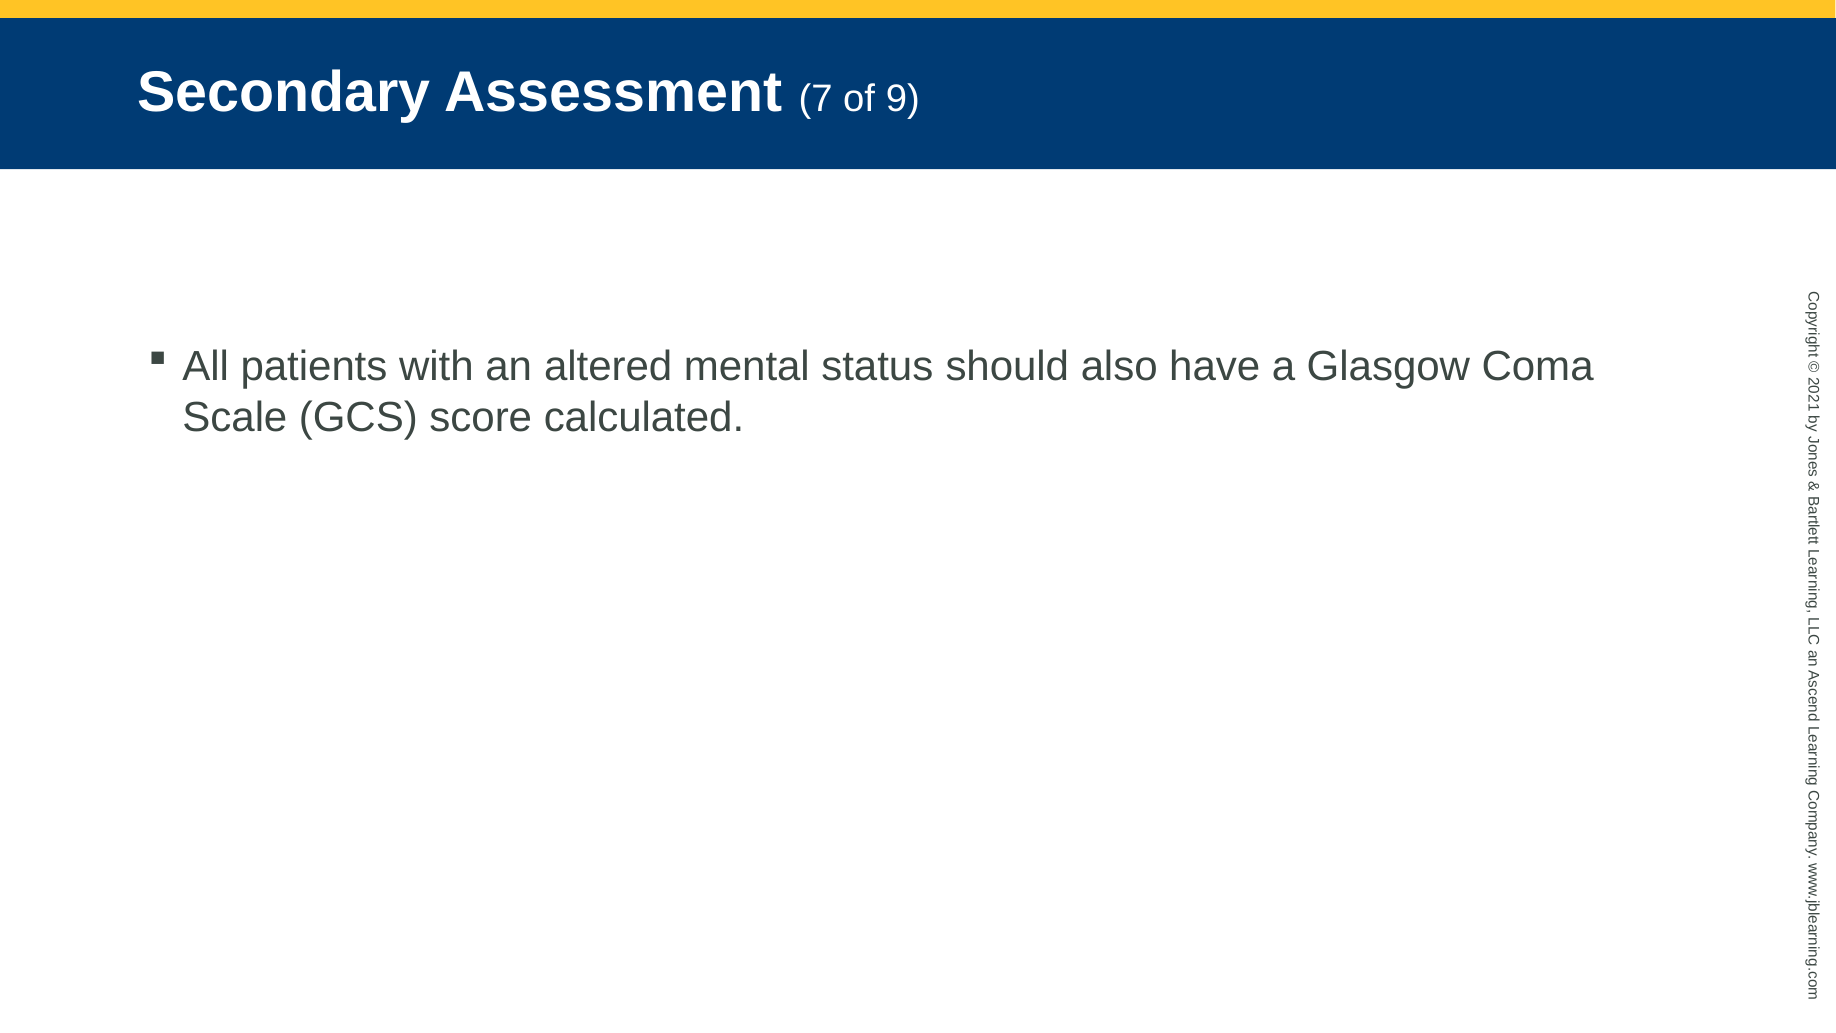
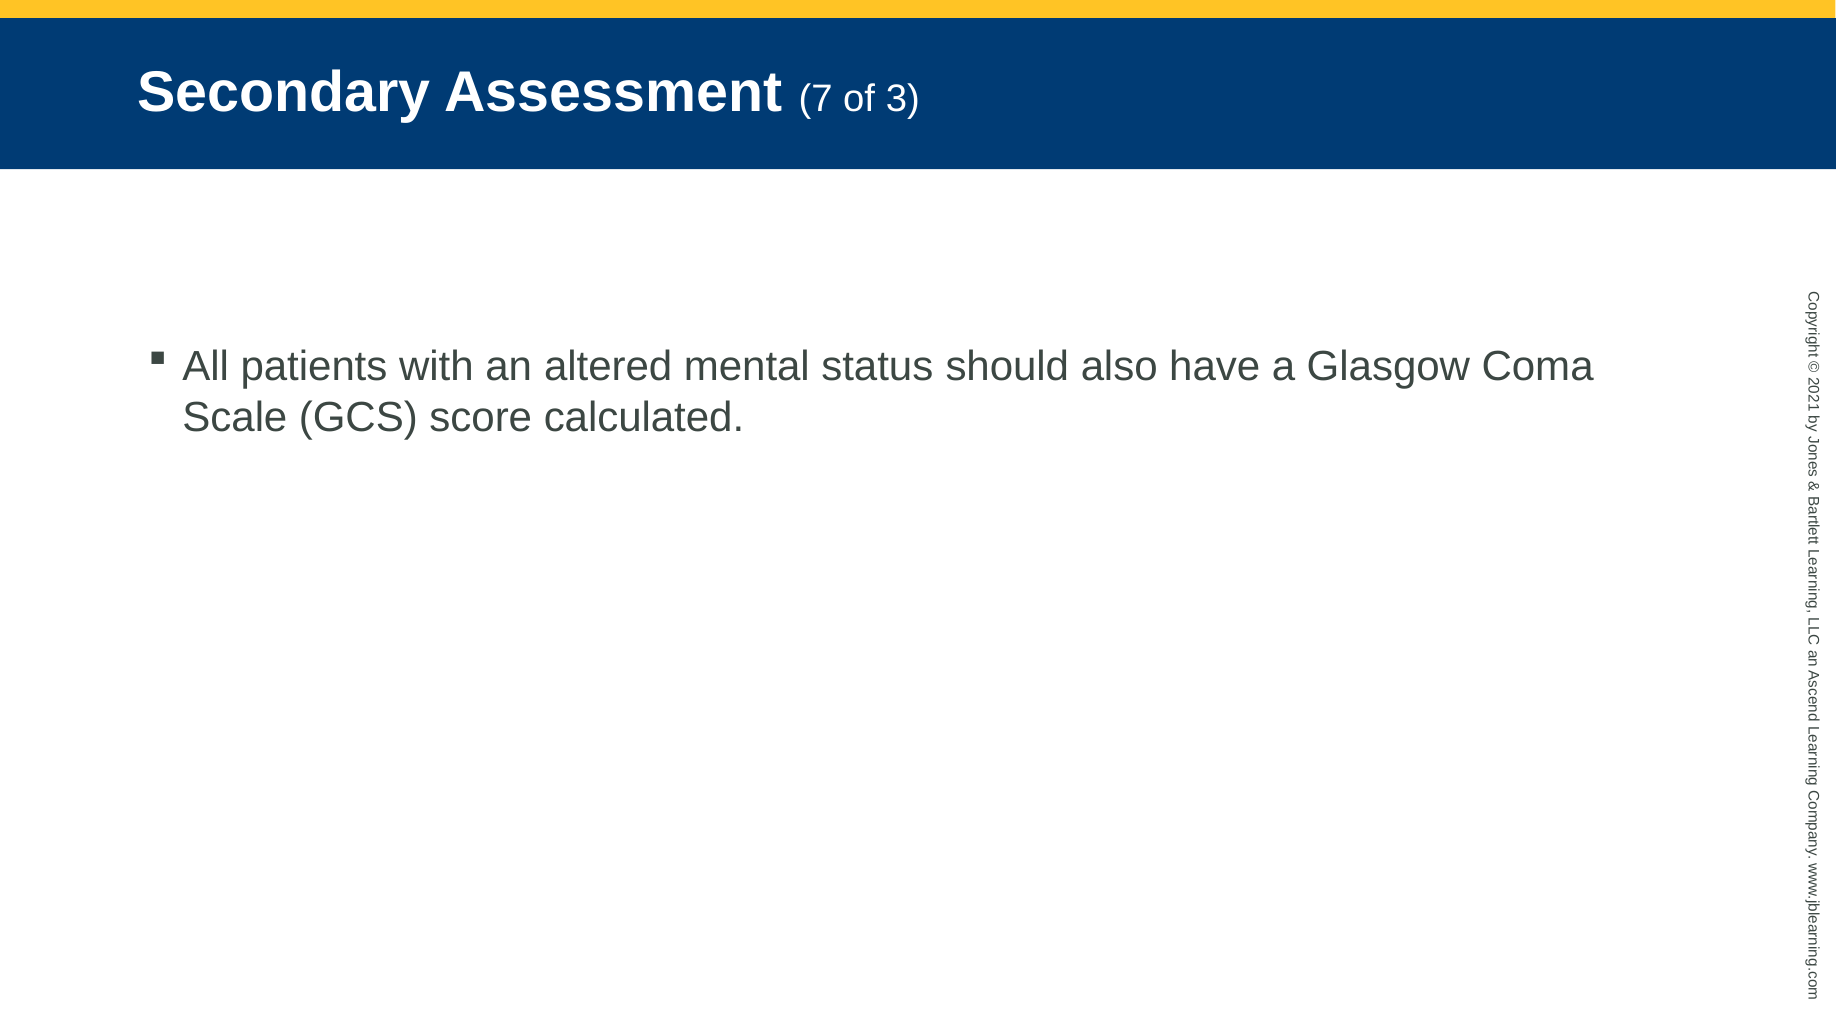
9: 9 -> 3 (903, 99)
